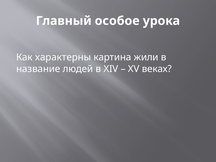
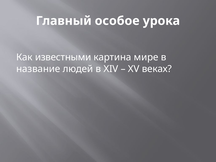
характерны: характерны -> известными (63, 57)
жили: жили -> мире (146, 57)
